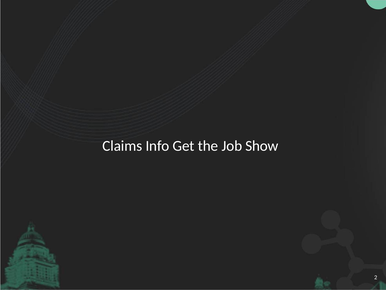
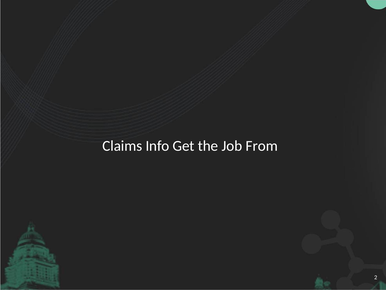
Show: Show -> From (262, 146)
